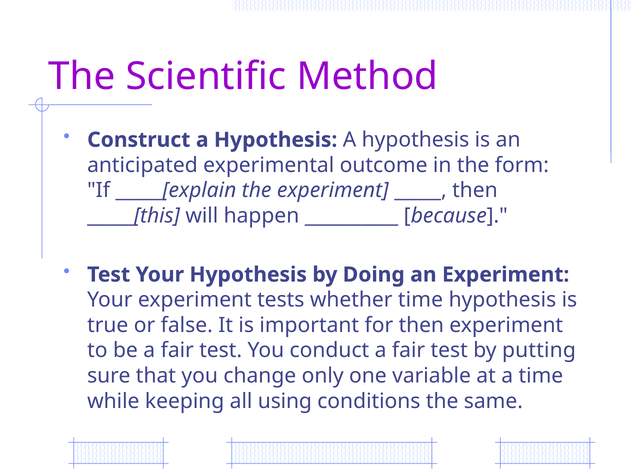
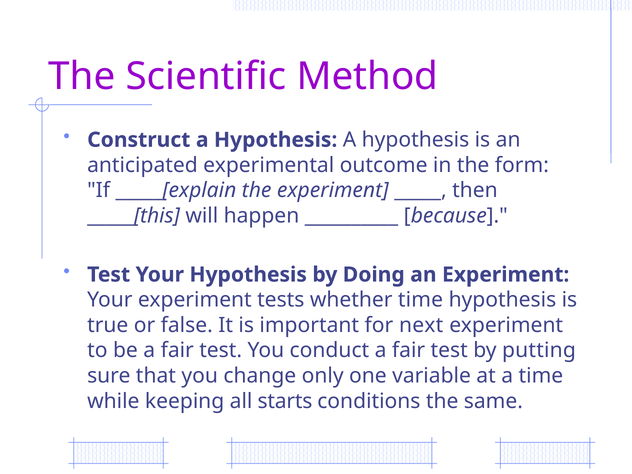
for then: then -> next (421, 325)
using: using -> starts (285, 401)
